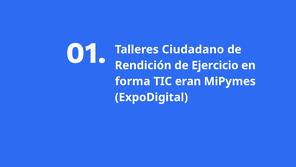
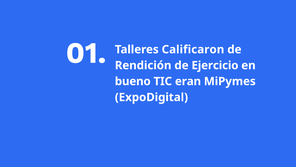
Ciudadano: Ciudadano -> Calificaron (193, 49)
forma: forma -> bueno (133, 81)
